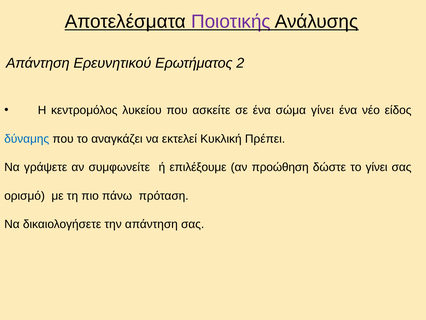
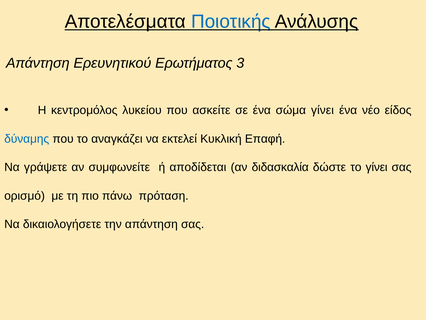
Ποιοτικής colour: purple -> blue (231, 21)
2: 2 -> 3 (240, 63)
Πρέπει: Πρέπει -> Επαφή (265, 139)
επιλέξουμε: επιλέξουμε -> αποδίδεται (198, 167)
προώθηση: προώθηση -> διδασκαλία (280, 167)
